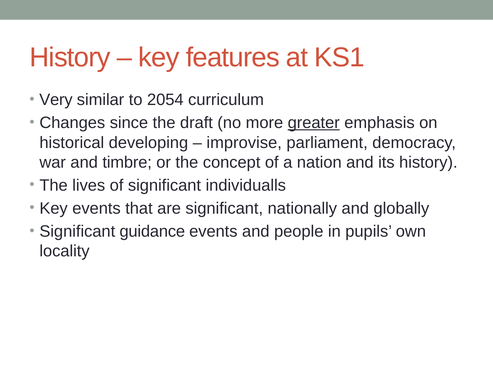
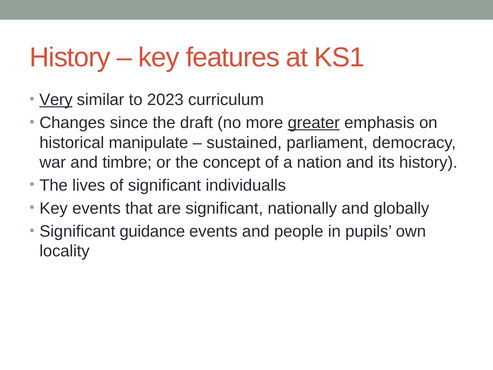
Very underline: none -> present (56, 100)
2054: 2054 -> 2023 (165, 100)
developing: developing -> manipulate (149, 142)
improvise: improvise -> sustained (244, 142)
